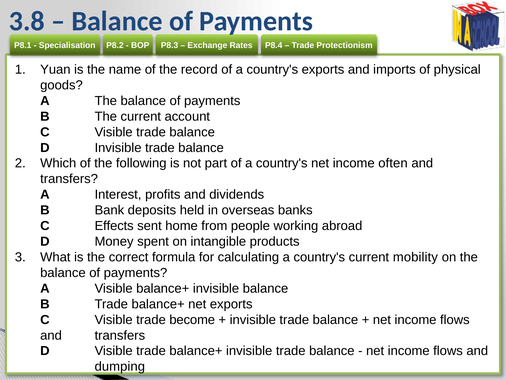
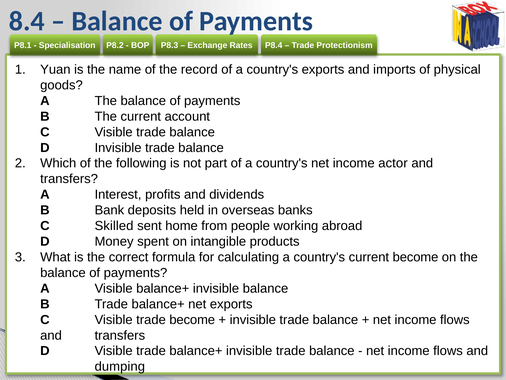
3.8: 3.8 -> 8.4 (27, 21)
often: often -> actor (393, 163)
Effects: Effects -> Skilled (114, 226)
current mobility: mobility -> become (415, 257)
